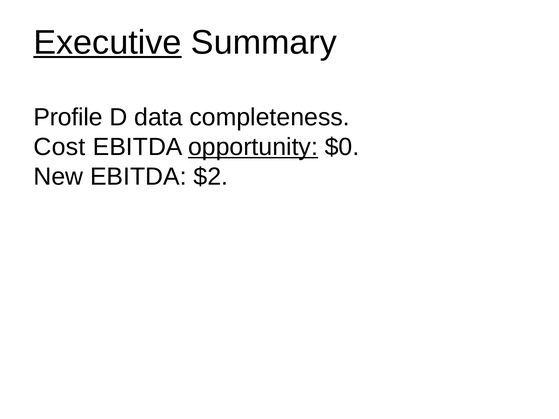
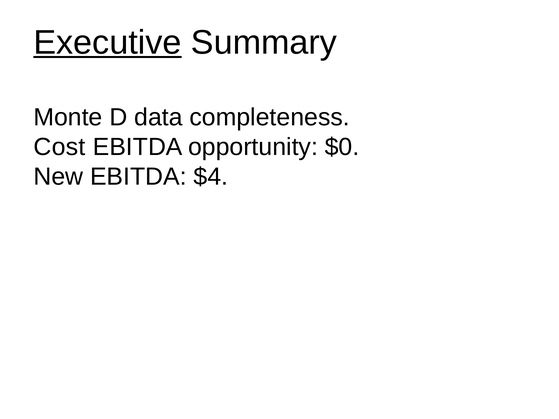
Profile: Profile -> Monte (68, 117)
opportunity underline: present -> none (253, 147)
$2: $2 -> $4 (211, 177)
